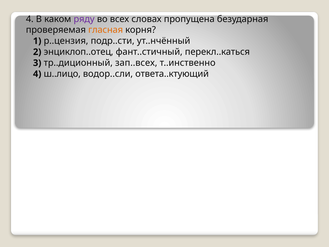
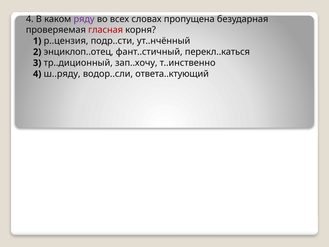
гласная colour: orange -> red (106, 30)
зап..всех: зап..всех -> зап..хочу (136, 63)
ш..лицо: ш..лицо -> ш..ряду (62, 74)
